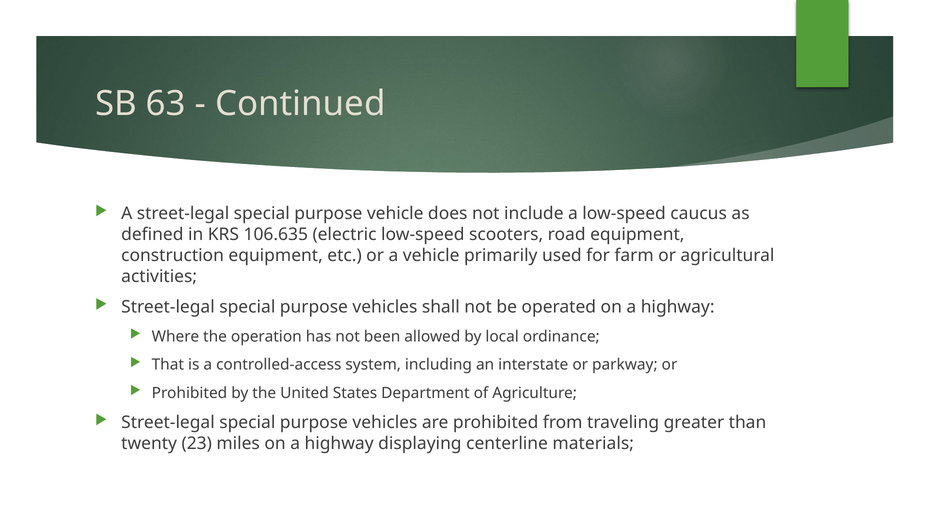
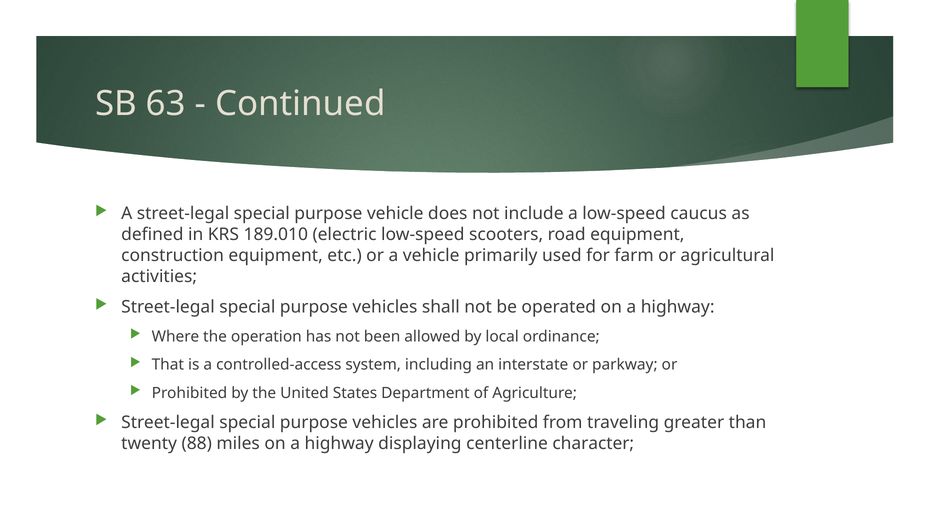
106.635: 106.635 -> 189.010 (276, 235)
23: 23 -> 88 (197, 444)
materials: materials -> character (593, 444)
